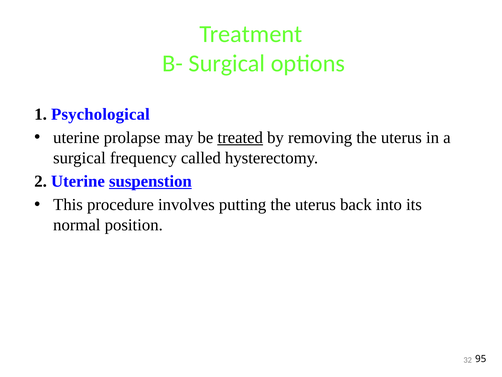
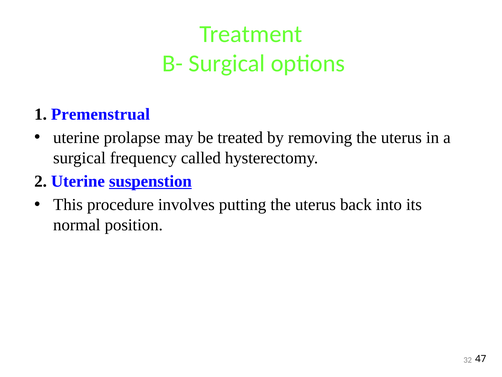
Psychological: Psychological -> Premenstrual (100, 114)
treated underline: present -> none (240, 138)
95: 95 -> 47 (481, 359)
